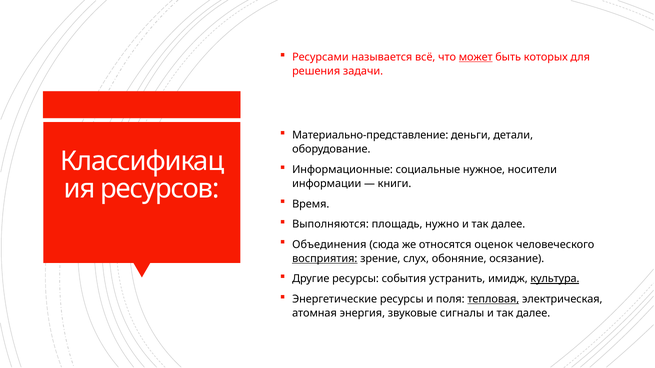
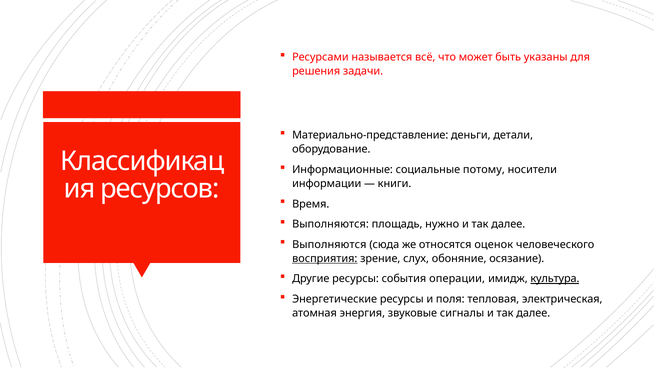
может underline: present -> none (476, 57)
которых: которых -> указаны (546, 57)
нужное: нужное -> потому (484, 170)
Объединения: Объединения -> Выполняются (329, 245)
устранить: устранить -> операции (457, 279)
тепловая underline: present -> none (493, 299)
